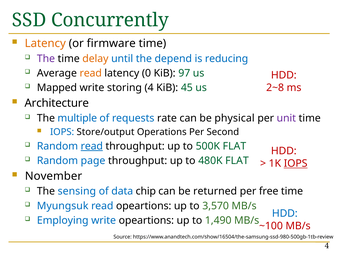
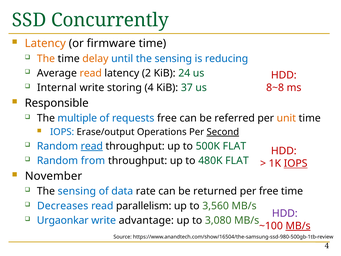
The colour: purple -> orange (46, 59)
until the depend: depend -> sensing (173, 59)
0: 0 -> 2 (146, 73)
97: 97 -> 24 (184, 73)
Mapped: Mapped -> Internal (57, 88)
45: 45 -> 37 (187, 88)
2~8: 2~8 -> 8~8 (275, 88)
Architecture: Architecture -> Responsible (57, 103)
requests rate: rate -> free (167, 118)
physical: physical -> referred (235, 118)
unit colour: purple -> orange (286, 118)
Store/output: Store/output -> Erase/output (106, 132)
Second underline: none -> present (223, 132)
page: page -> from (93, 161)
chip: chip -> rate (146, 191)
Myungsuk: Myungsuk -> Decreases (63, 206)
read opeartions: opeartions -> parallelism (144, 206)
3,570: 3,570 -> 3,560 (216, 206)
HDD colour: blue -> purple (285, 213)
Employing: Employing -> Urgaonkar (63, 220)
write opeartions: opeartions -> advantage (146, 220)
1,490: 1,490 -> 3,080 (218, 220)
MB/s underline: none -> present (298, 226)
